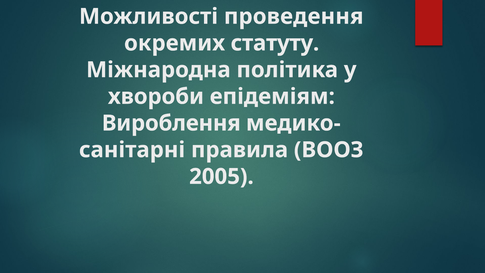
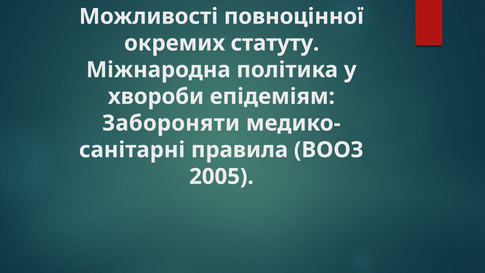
проведення: проведення -> повноцінної (294, 16)
Вироблення: Вироблення -> Забороняти (171, 123)
